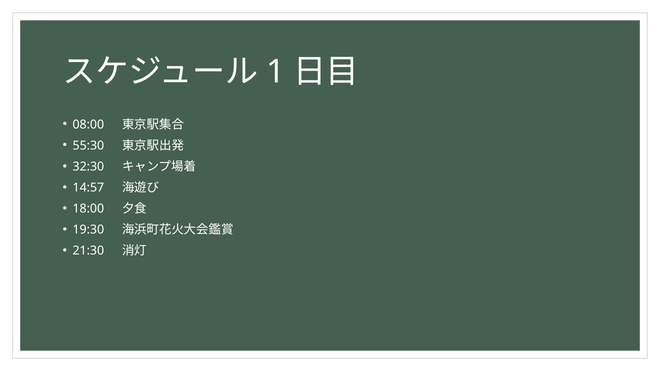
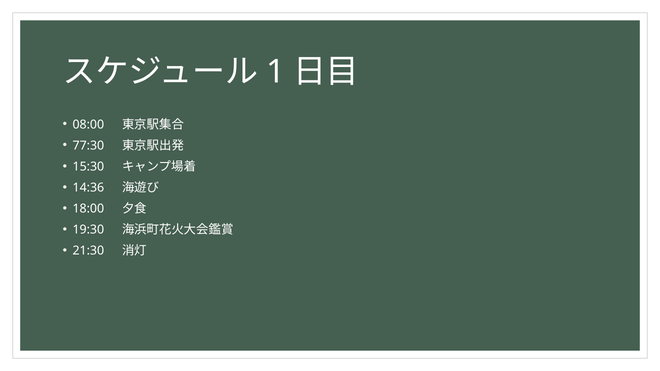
55:30: 55:30 -> 77:30 (88, 146)
32:30: 32:30 -> 15:30 (88, 167)
14:57: 14:57 -> 14:36 (88, 188)
